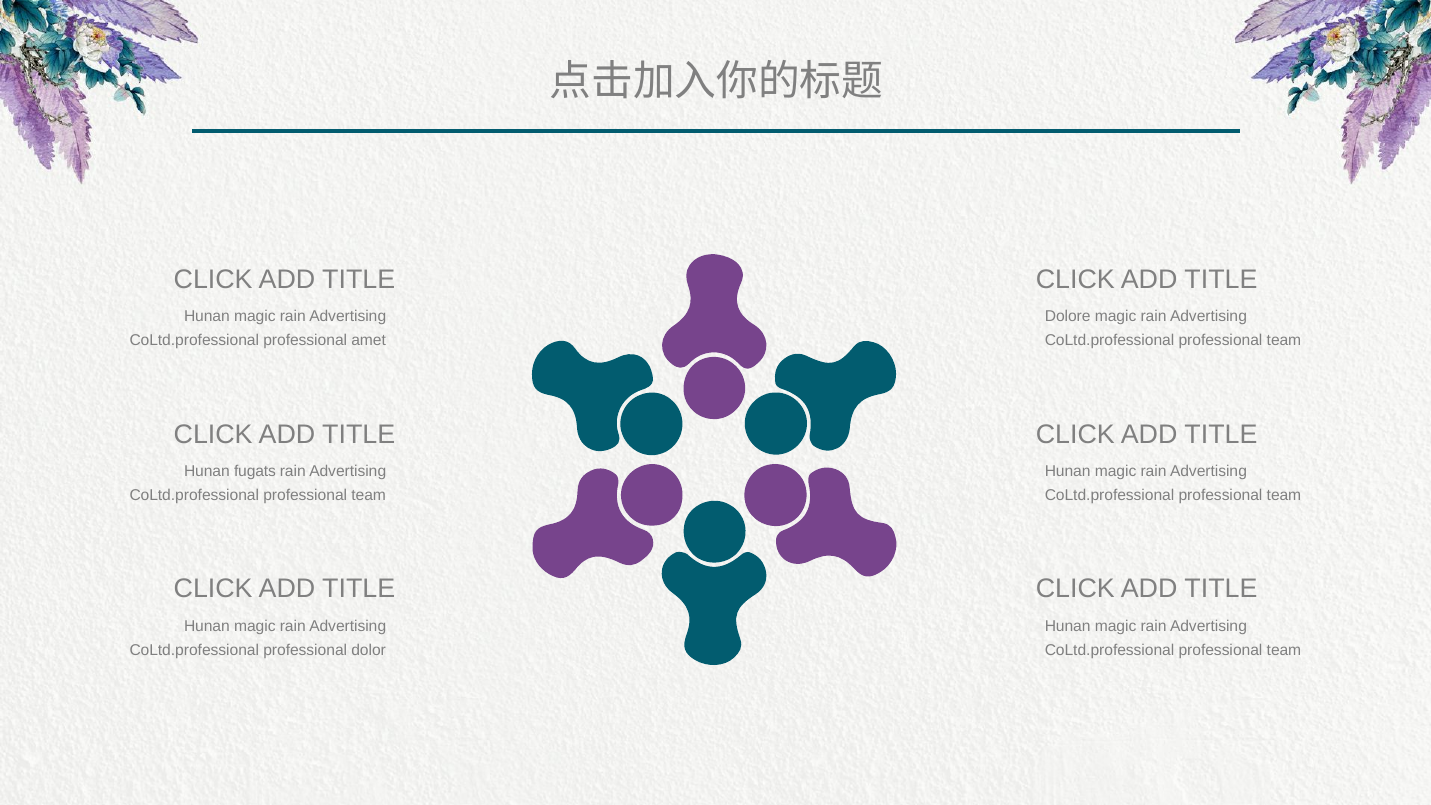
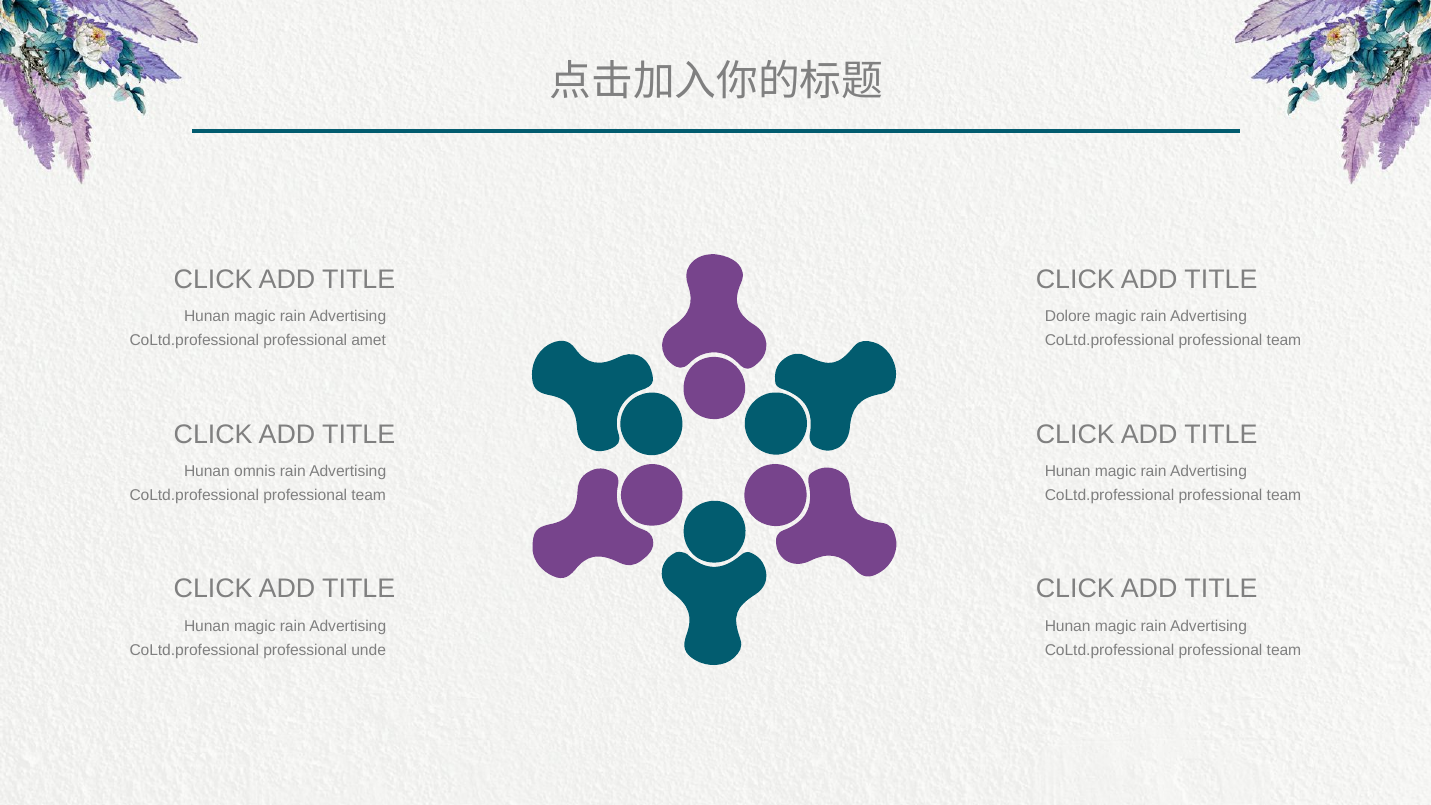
fugats: fugats -> omnis (255, 471)
dolor: dolor -> unde (369, 651)
